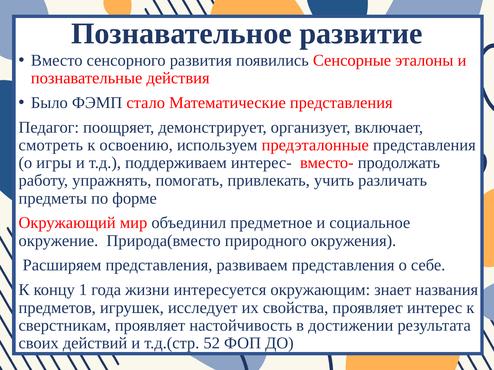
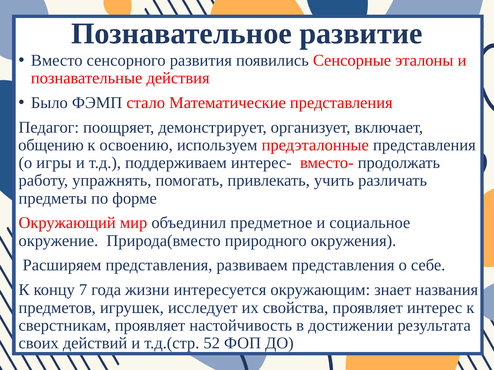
смотреть: смотреть -> общению (51, 145)
1: 1 -> 7 (83, 290)
